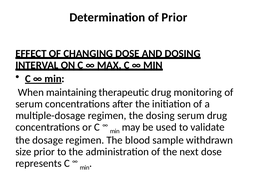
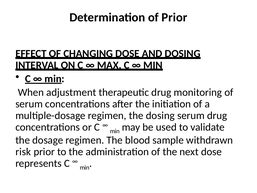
maintaining: maintaining -> adjustment (71, 92)
size: size -> risk (23, 152)
